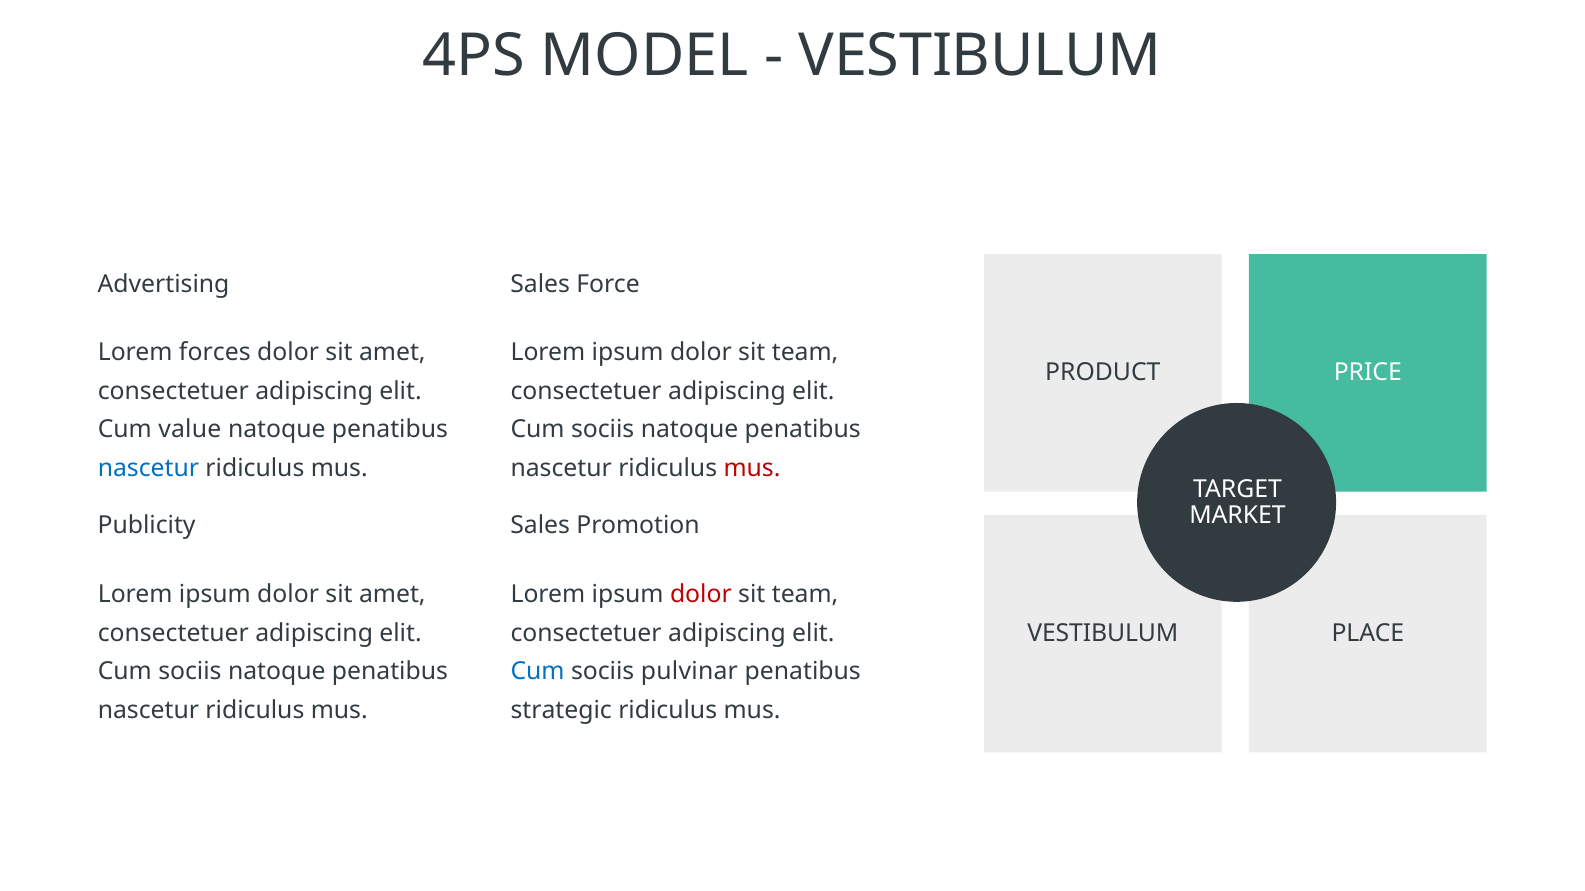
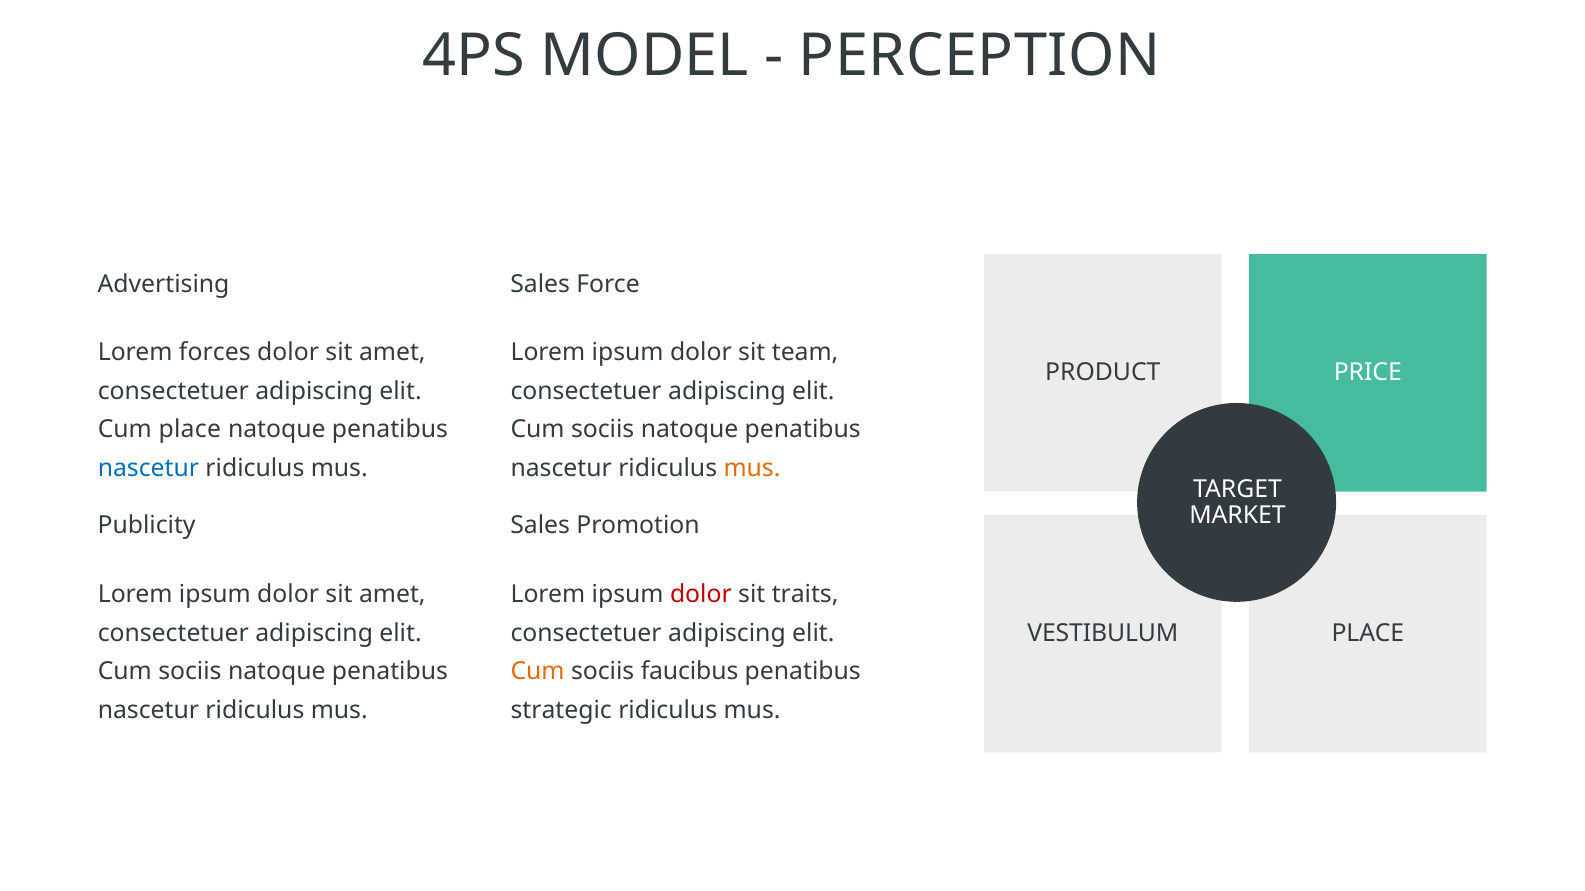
VESTIBULUM: VESTIBULUM -> PERCEPTION (980, 56)
Cum value: value -> place (190, 430)
mus colour: red -> orange (752, 469)
team: team -> traits (805, 595)
Cum colour: blue -> orange (538, 672)
pulvinar: pulvinar -> faucibus (690, 672)
